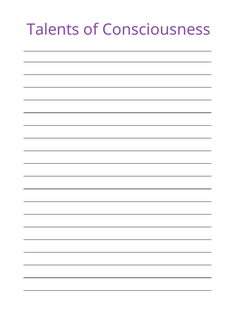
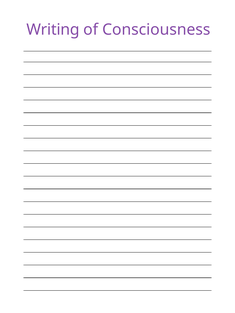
Talents: Talents -> Writing (53, 30)
